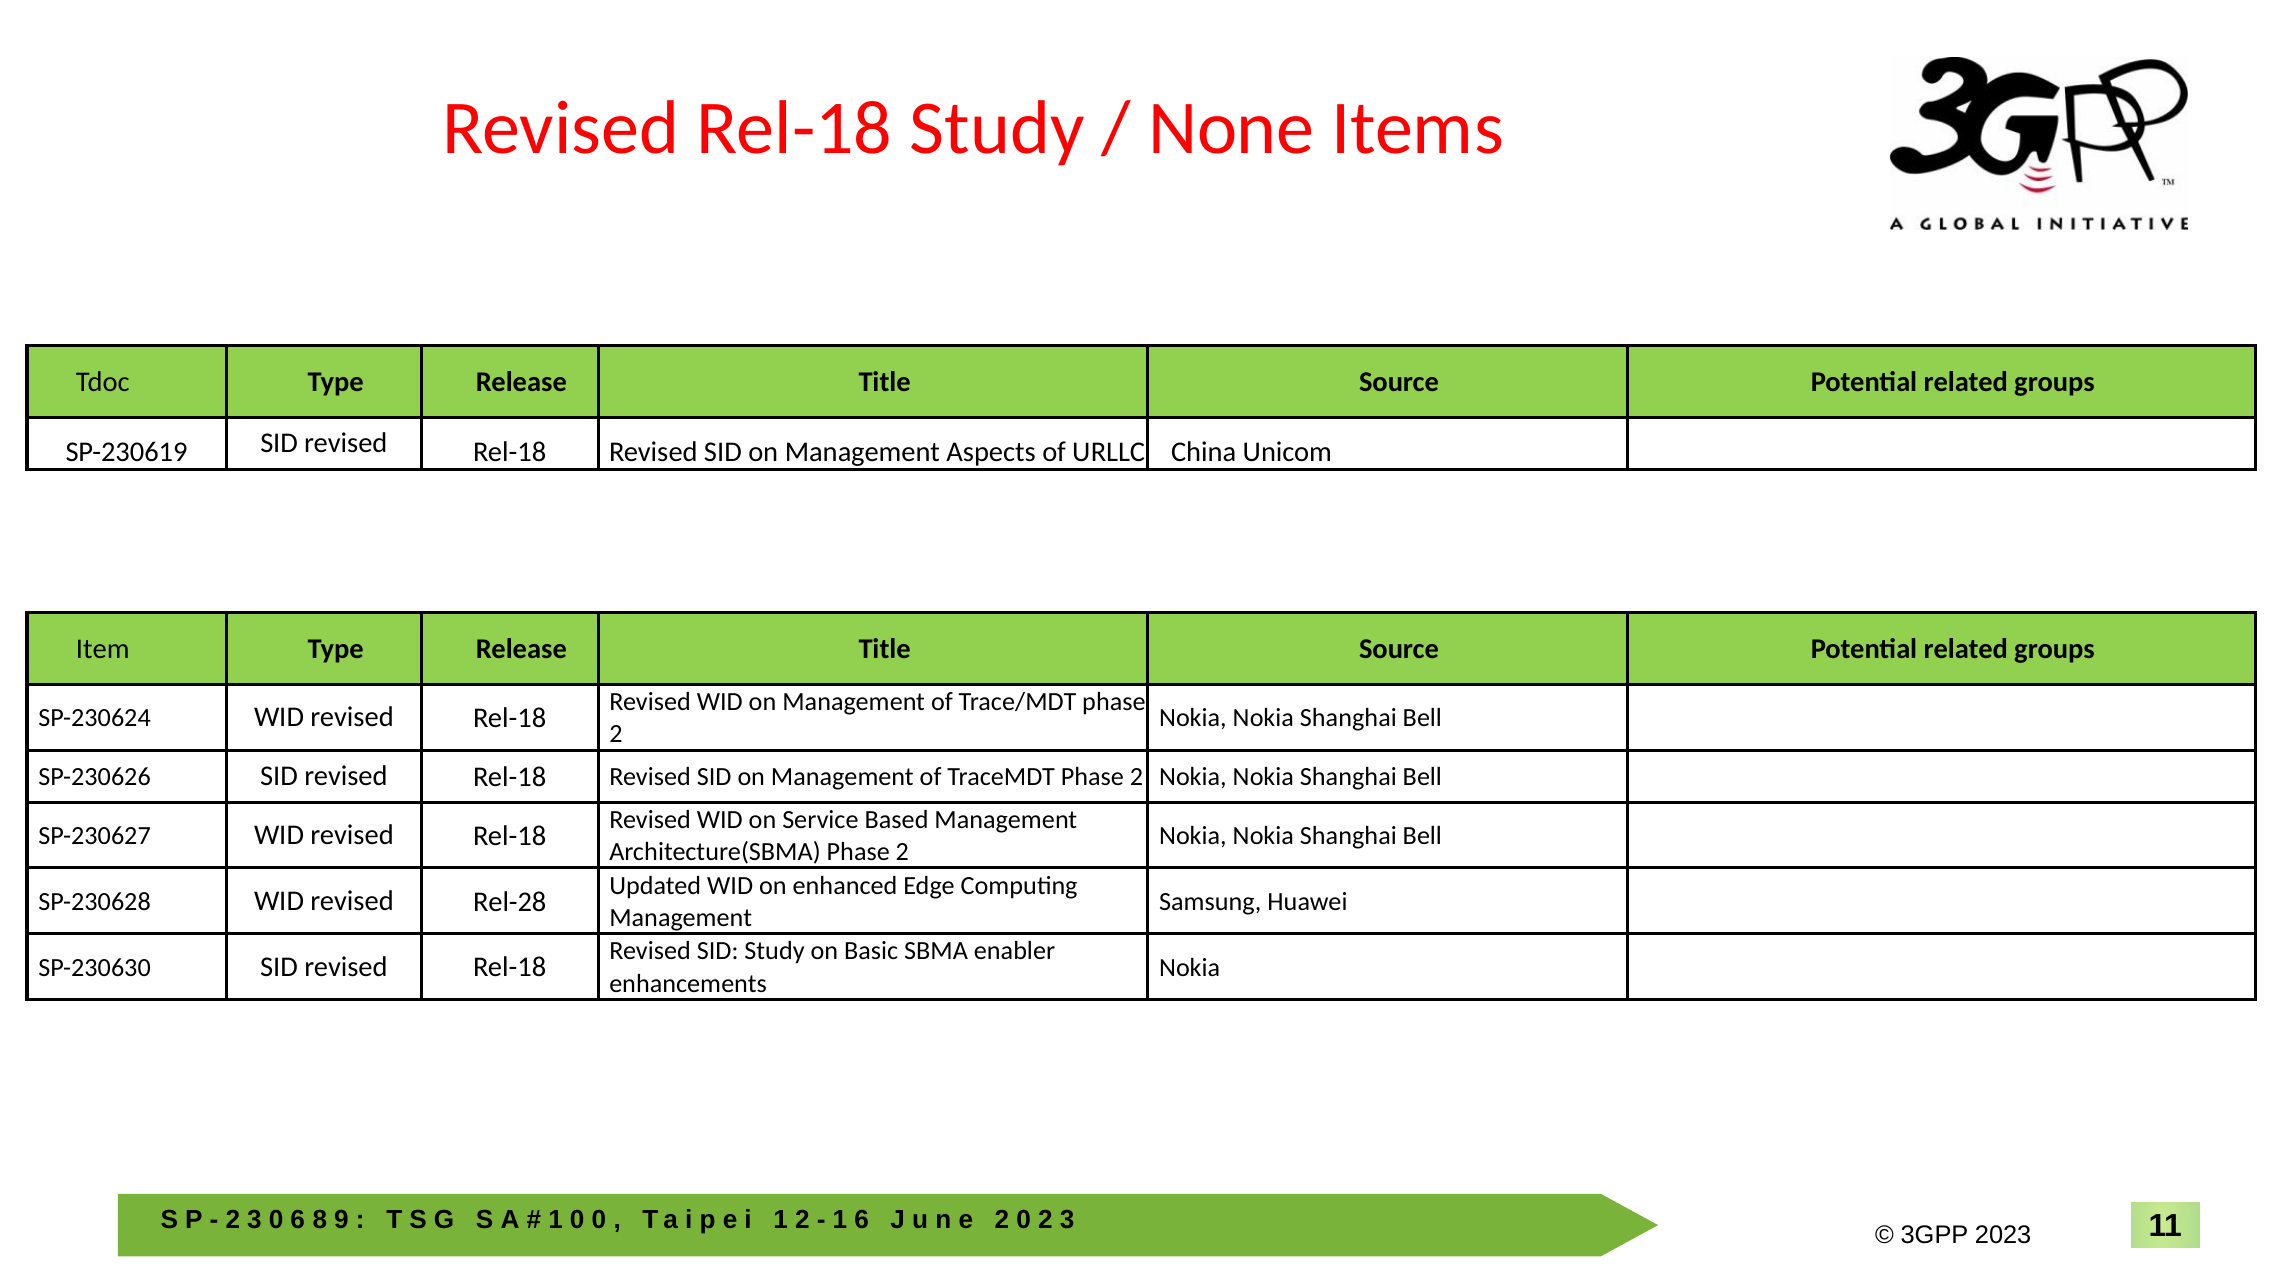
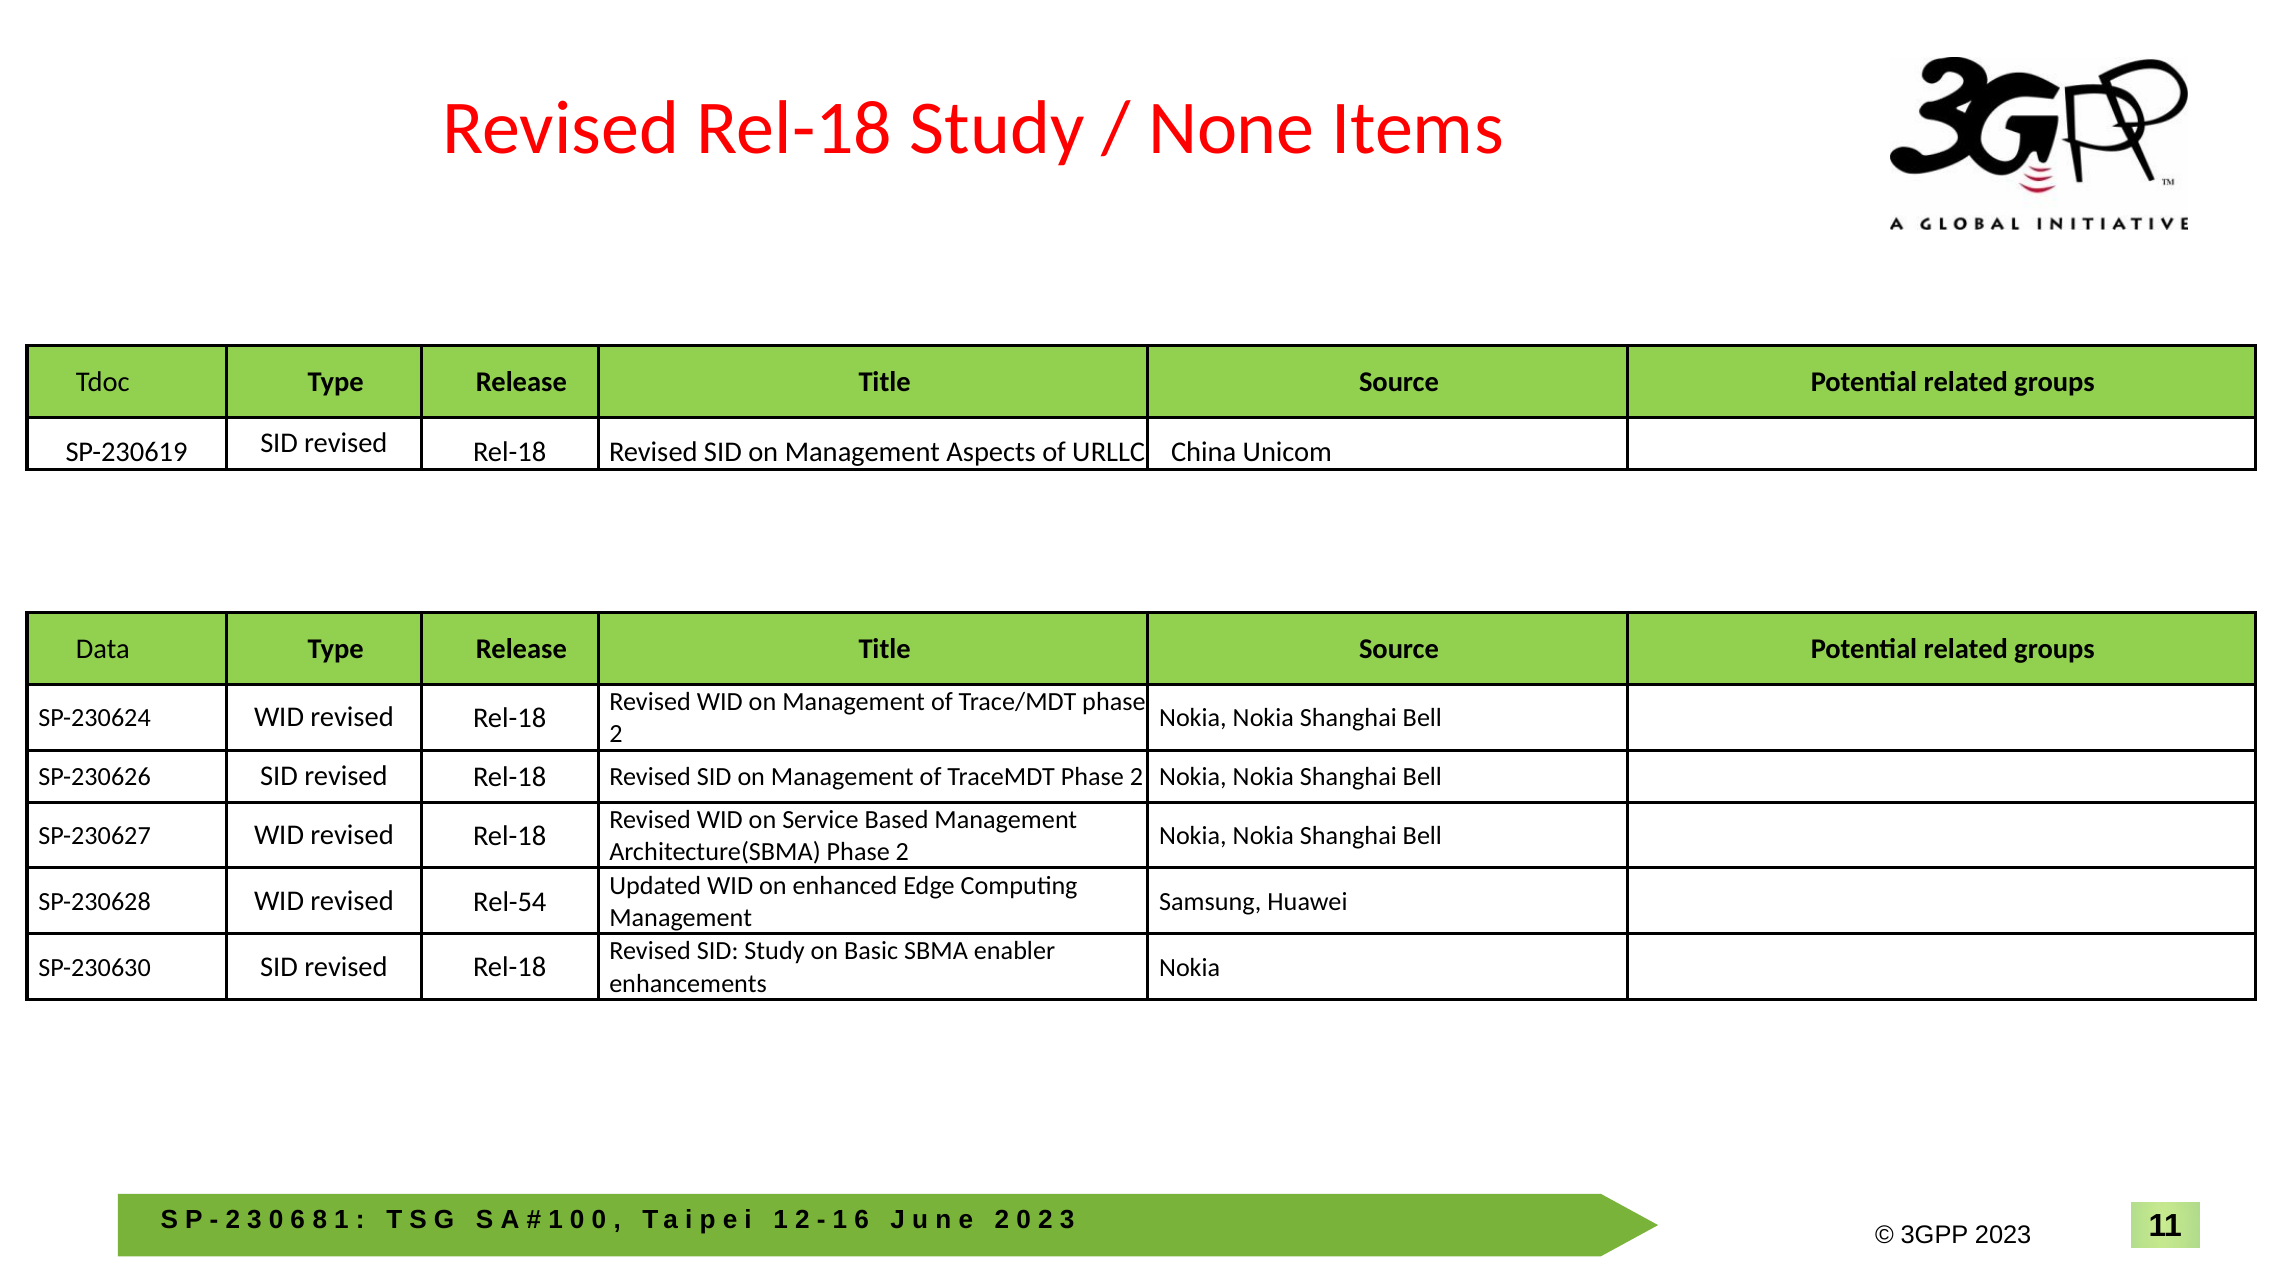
Item: Item -> Data (103, 649)
Rel-28: Rel-28 -> Rel-54 (510, 902)
9: 9 -> 1 (341, 1220)
